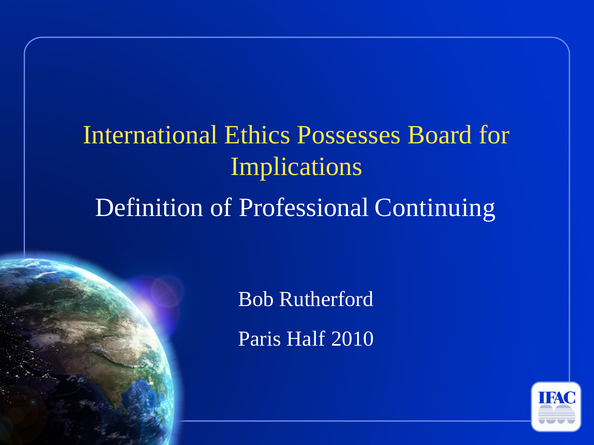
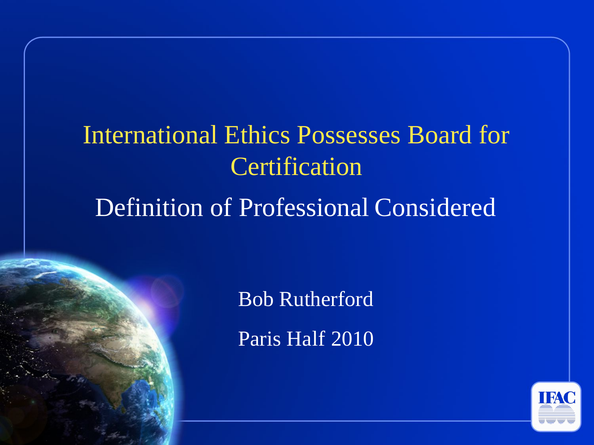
Implications: Implications -> Certification (296, 167)
Continuing: Continuing -> Considered (435, 208)
